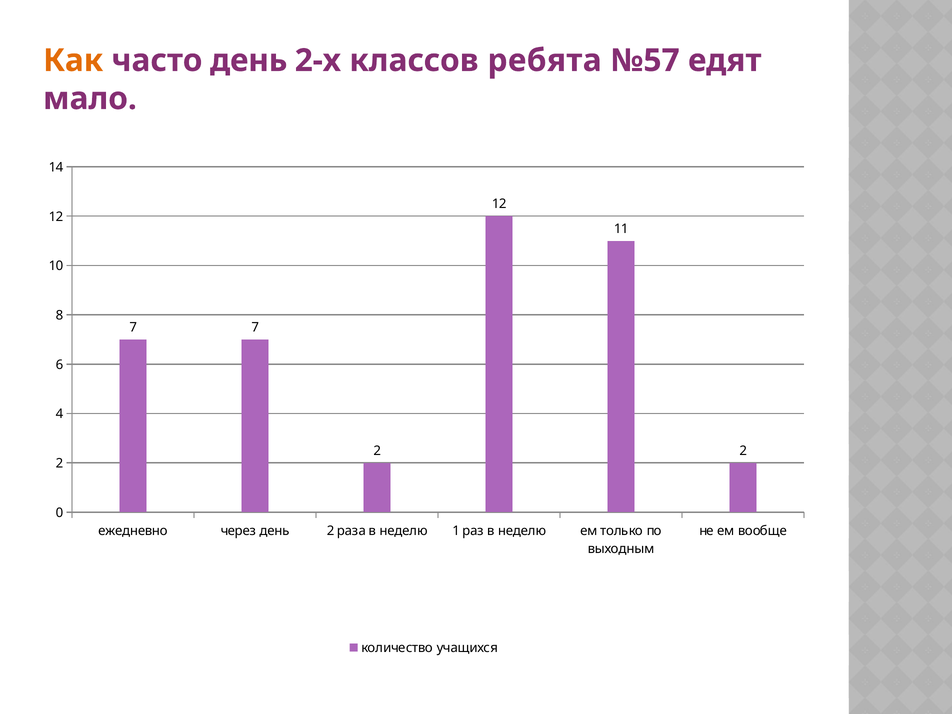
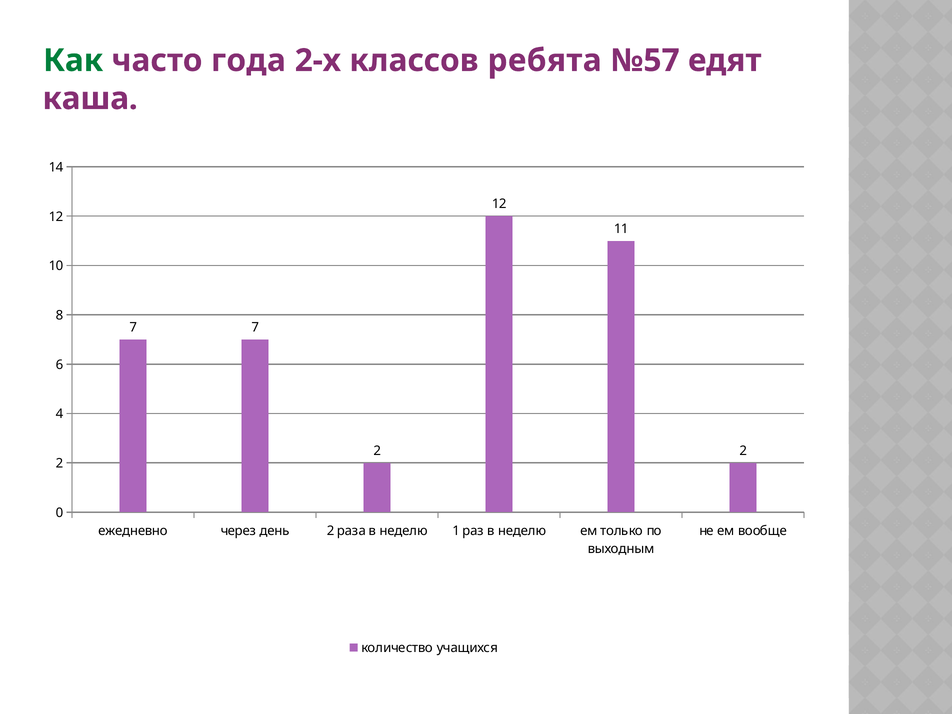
Как colour: orange -> green (73, 61)
часто день: день -> года (248, 61)
мало: мало -> каша (90, 99)
